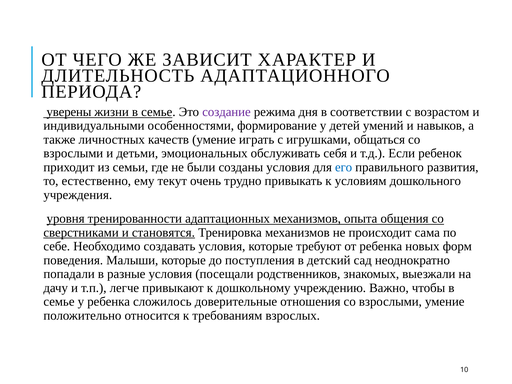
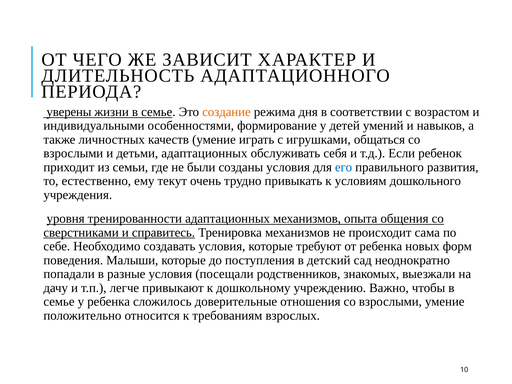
создание colour: purple -> orange (226, 112)
детьми эмоциональных: эмоциональных -> адаптационных (204, 153)
становятся: становятся -> справитесь (163, 232)
